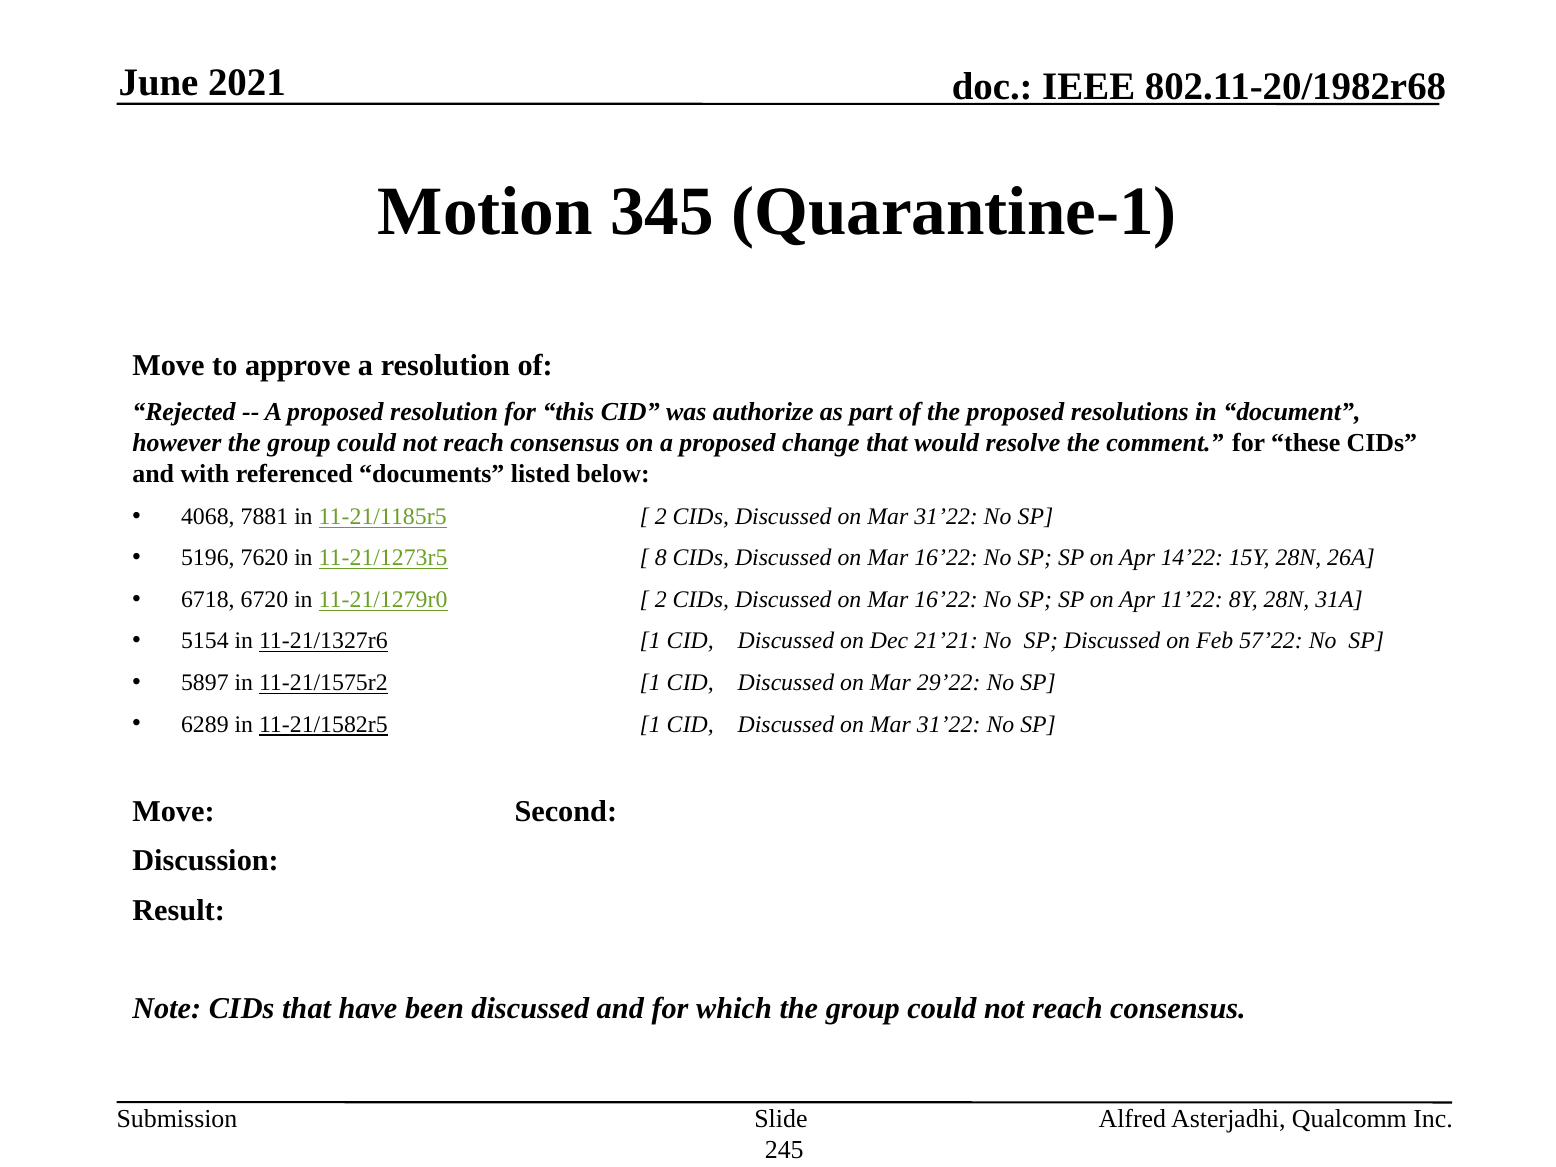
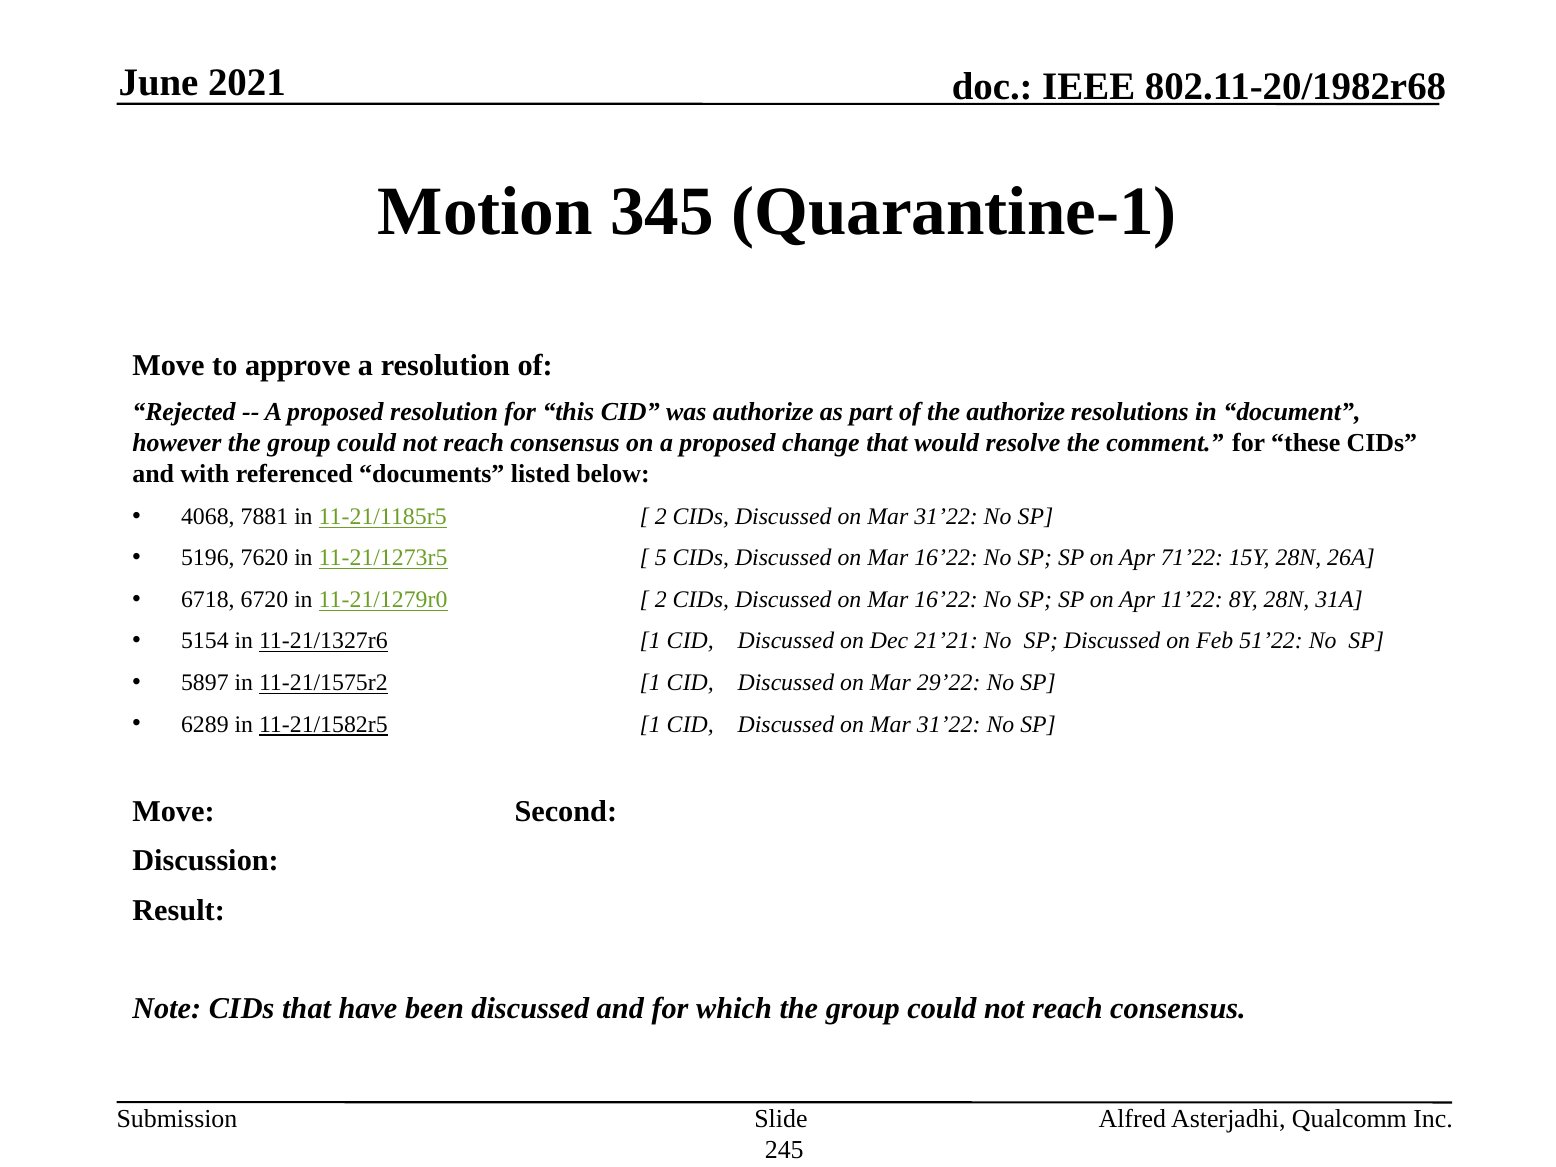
the proposed: proposed -> authorize (1016, 412)
8: 8 -> 5 (661, 558)
14’22: 14’22 -> 71’22 (1192, 558)
57’22: 57’22 -> 51’22 (1271, 641)
